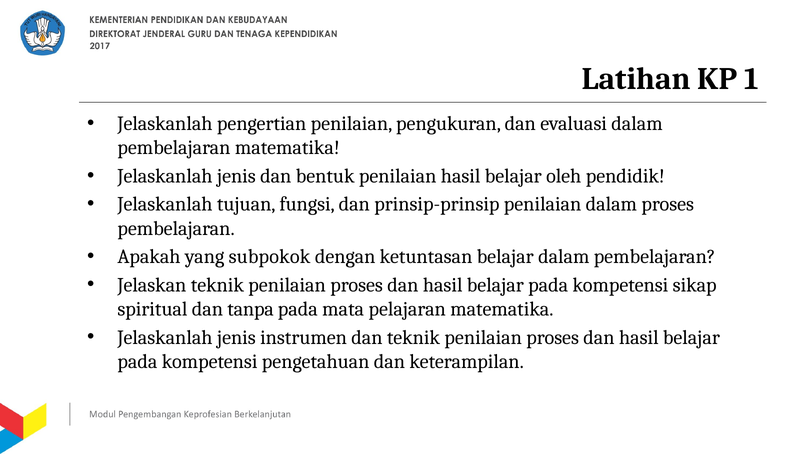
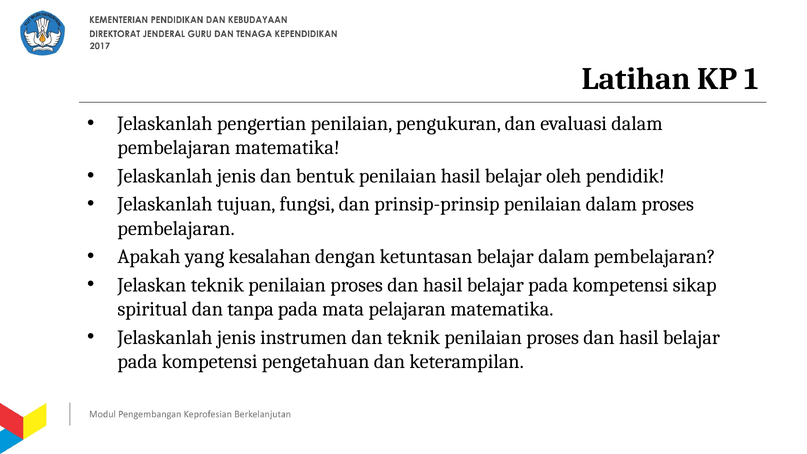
subpokok: subpokok -> kesalahan (270, 257)
